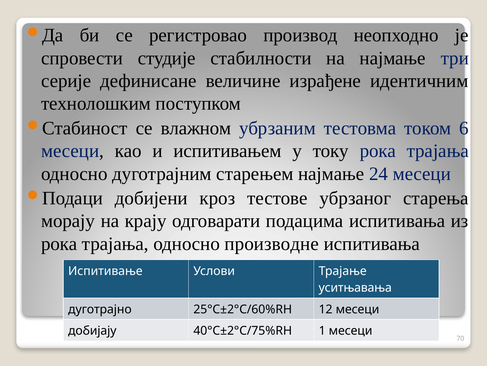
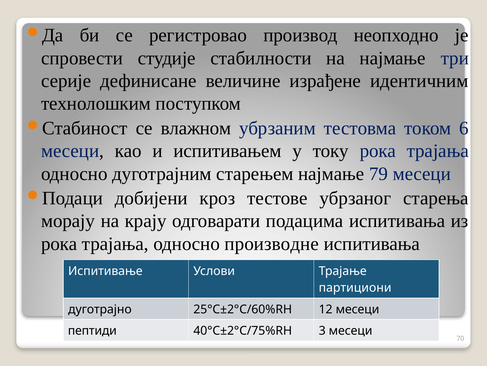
24: 24 -> 79 (379, 173)
уситњавања: уситњавања -> партициони (355, 287)
добијају: добијају -> пептиди (92, 330)
1: 1 -> 3 (322, 330)
